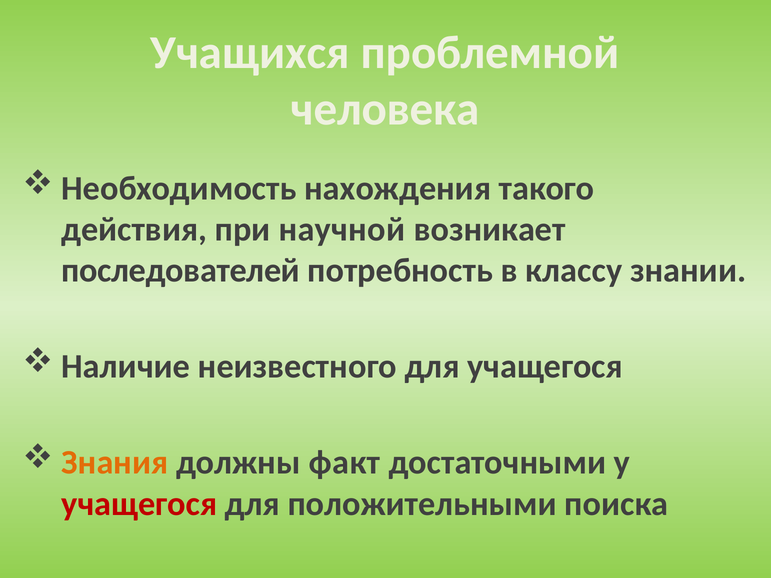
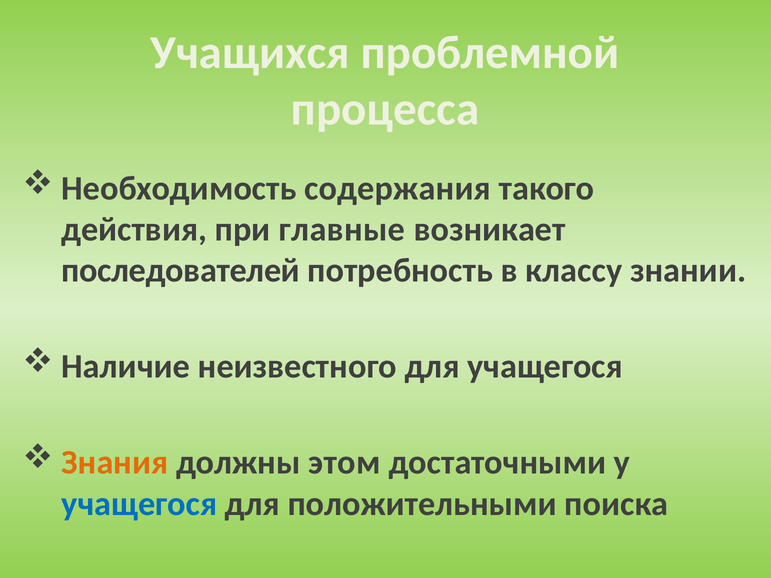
человека: человека -> процесса (385, 109)
нахождения: нахождения -> содержания (398, 188)
научной: научной -> главные (342, 230)
факт: факт -> этом (344, 463)
учащегося colour: red -> blue (139, 504)
